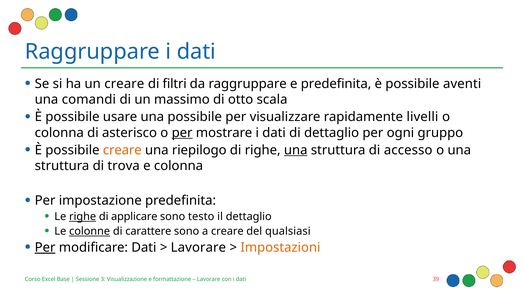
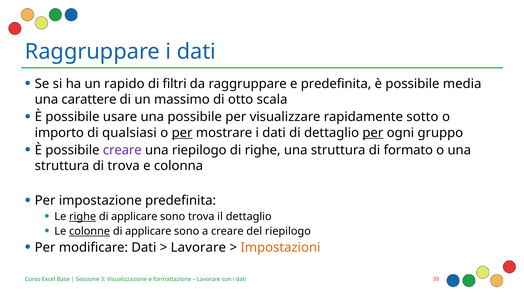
un creare: creare -> rapido (124, 84)
aventi: aventi -> media (462, 84)
comandi: comandi -> carattere (89, 100)
livelli: livelli -> sotto (422, 117)
colonna: colonna -> importo (59, 133)
asterisco: asterisco -> qualsiasi (129, 133)
per underline: none -> present (373, 133)
creare colour: orange -> purple (122, 150)
una underline: present -> none (296, 150)
accesso: accesso -> formato (408, 150)
sono testo: testo -> trova (201, 216)
carattere: carattere -> applicare (148, 231)
del qualsiasi: qualsiasi -> riepilogo (288, 231)
Per underline: present -> none (45, 247)
